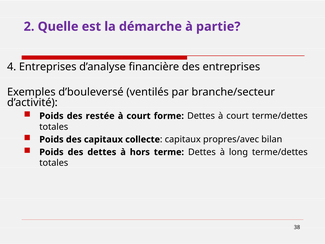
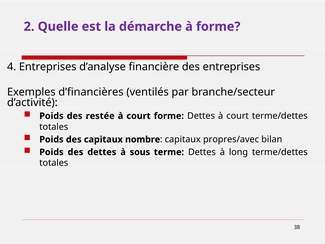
à partie: partie -> forme (218, 27)
d’bouleversé: d’bouleversé -> d’financières (91, 92)
collecte: collecte -> nombre (143, 139)
hors: hors -> sous (140, 152)
